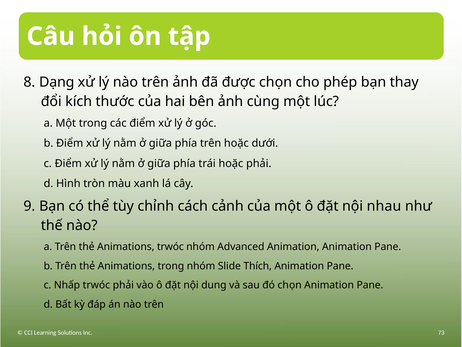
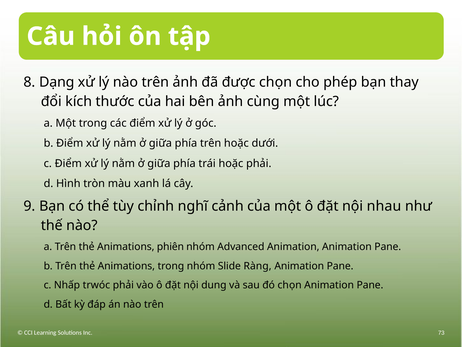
cách: cách -> nghĩ (193, 206)
Animations trwóc: trwóc -> phiên (170, 246)
Thích: Thích -> Ràng (258, 266)
